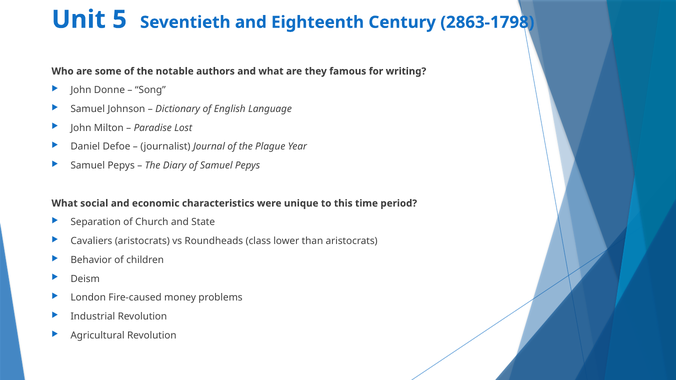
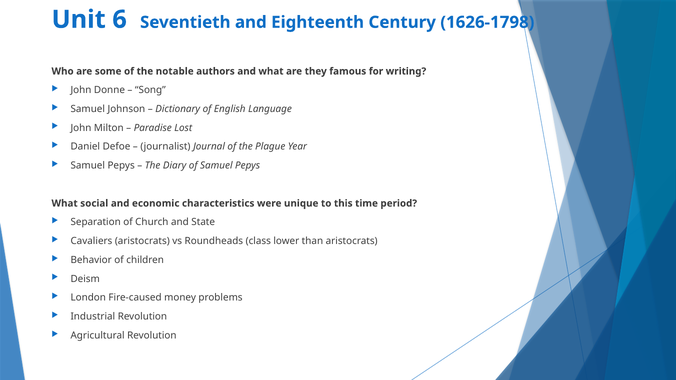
5: 5 -> 6 (120, 20)
2863-1798: 2863-1798 -> 1626-1798 (487, 22)
